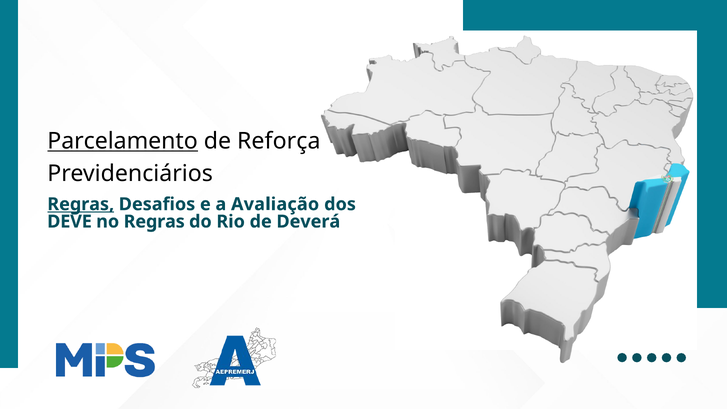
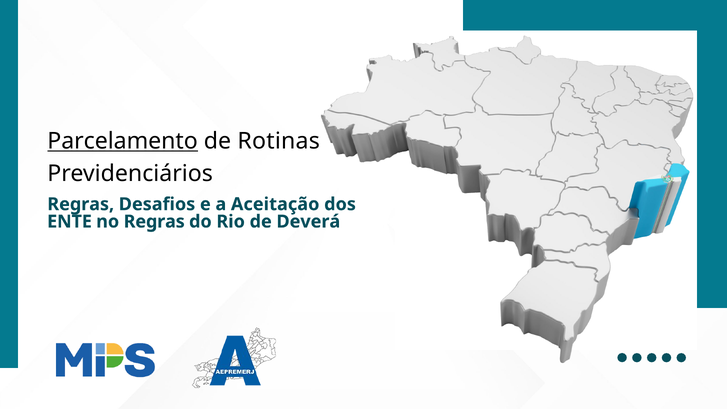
Reforça: Reforça -> Rotinas (279, 141)
Regras underline: present -> none (81, 204)
Avaliação: Avaliação -> Aceitação (275, 204)
DEVE: DEVE -> ENTE (69, 222)
